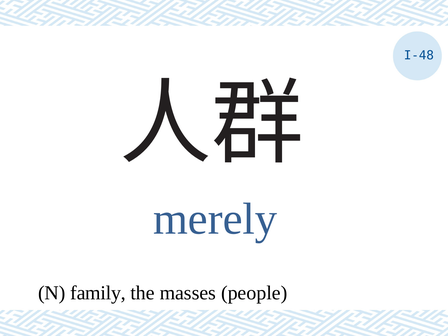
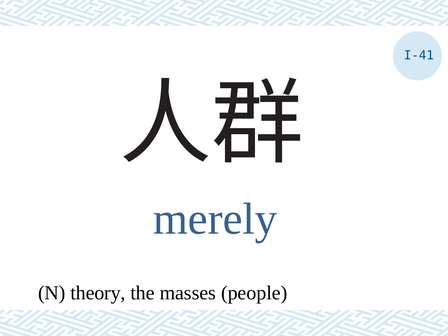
I-48: I-48 -> I-41 (419, 55)
family: family -> theory (98, 293)
